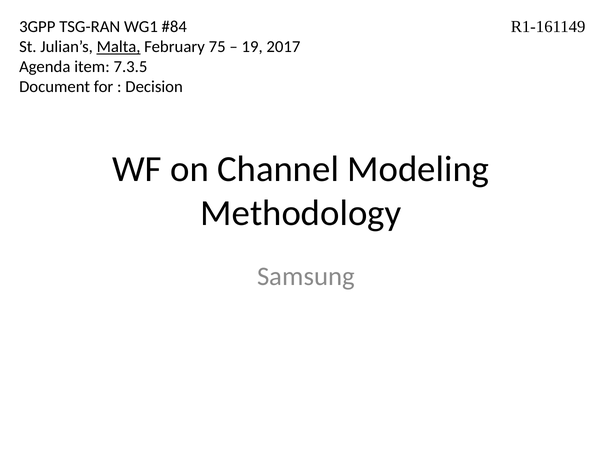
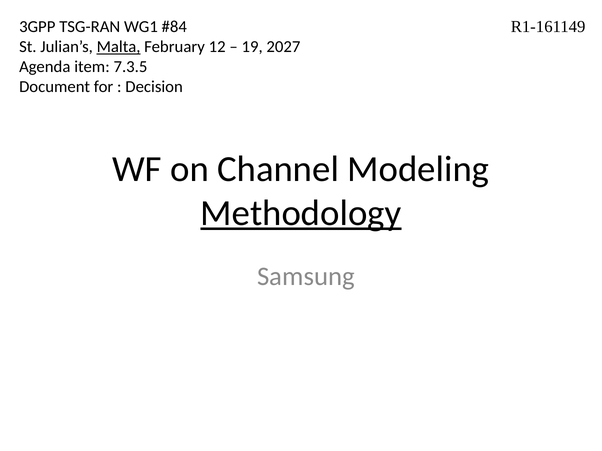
75: 75 -> 12 (217, 47)
2017: 2017 -> 2027 (283, 47)
Methodology underline: none -> present (301, 213)
